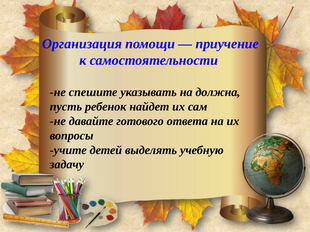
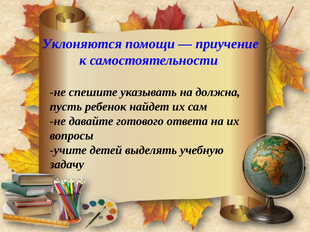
Организация: Организация -> Уклоняются (82, 44)
